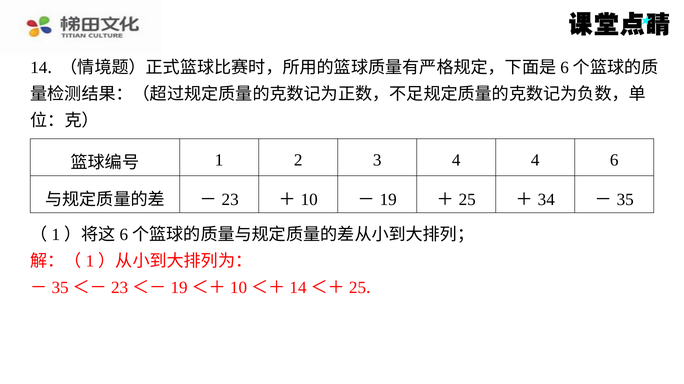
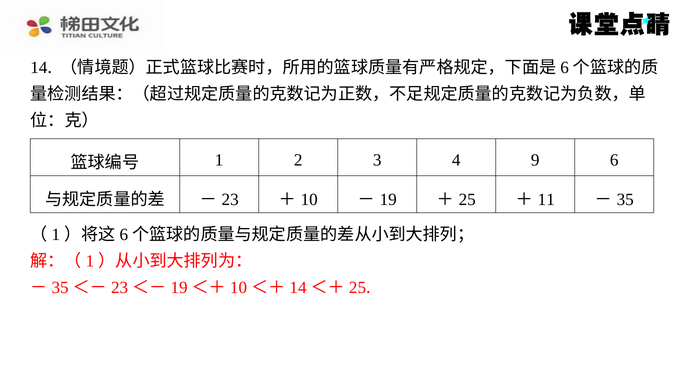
4 4: 4 -> 9 (535, 160)
34: 34 -> 11 (546, 200)
